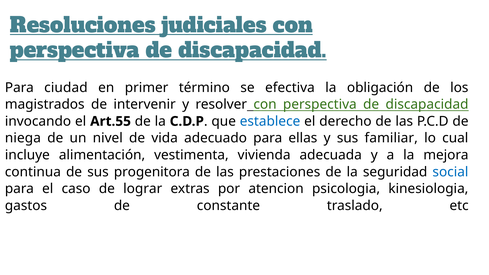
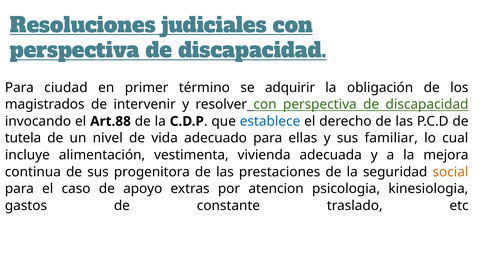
efectiva: efectiva -> adquirir (290, 88)
Art.55: Art.55 -> Art.88 (111, 121)
niega: niega -> tutela (23, 138)
social colour: blue -> orange (450, 172)
lograr: lograr -> apoyo (143, 189)
